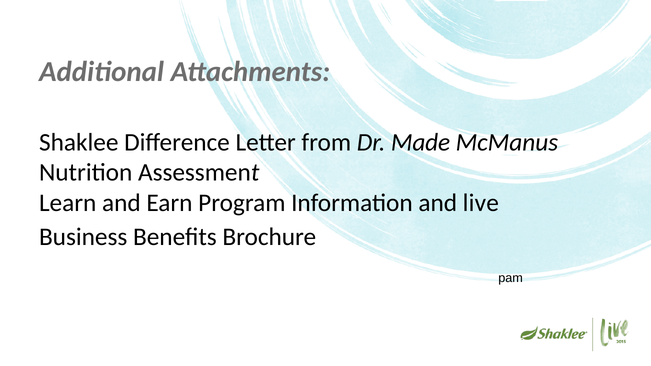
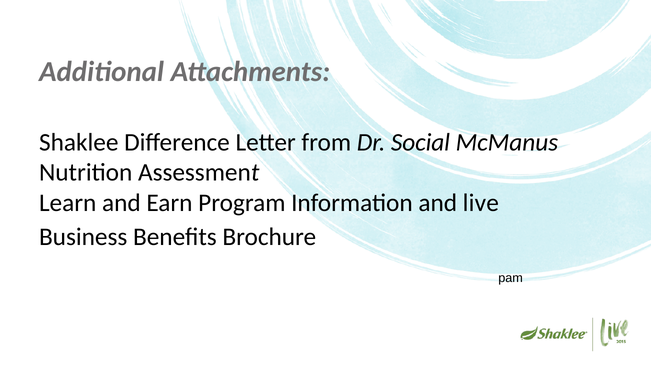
Made: Made -> Social (421, 142)
